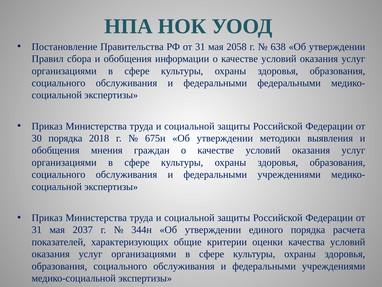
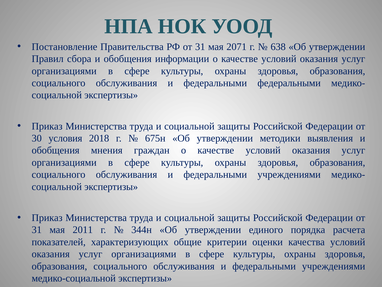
2058: 2058 -> 2071 (237, 47)
30 порядка: порядка -> условия (65, 138)
2037: 2037 -> 2011 (83, 229)
